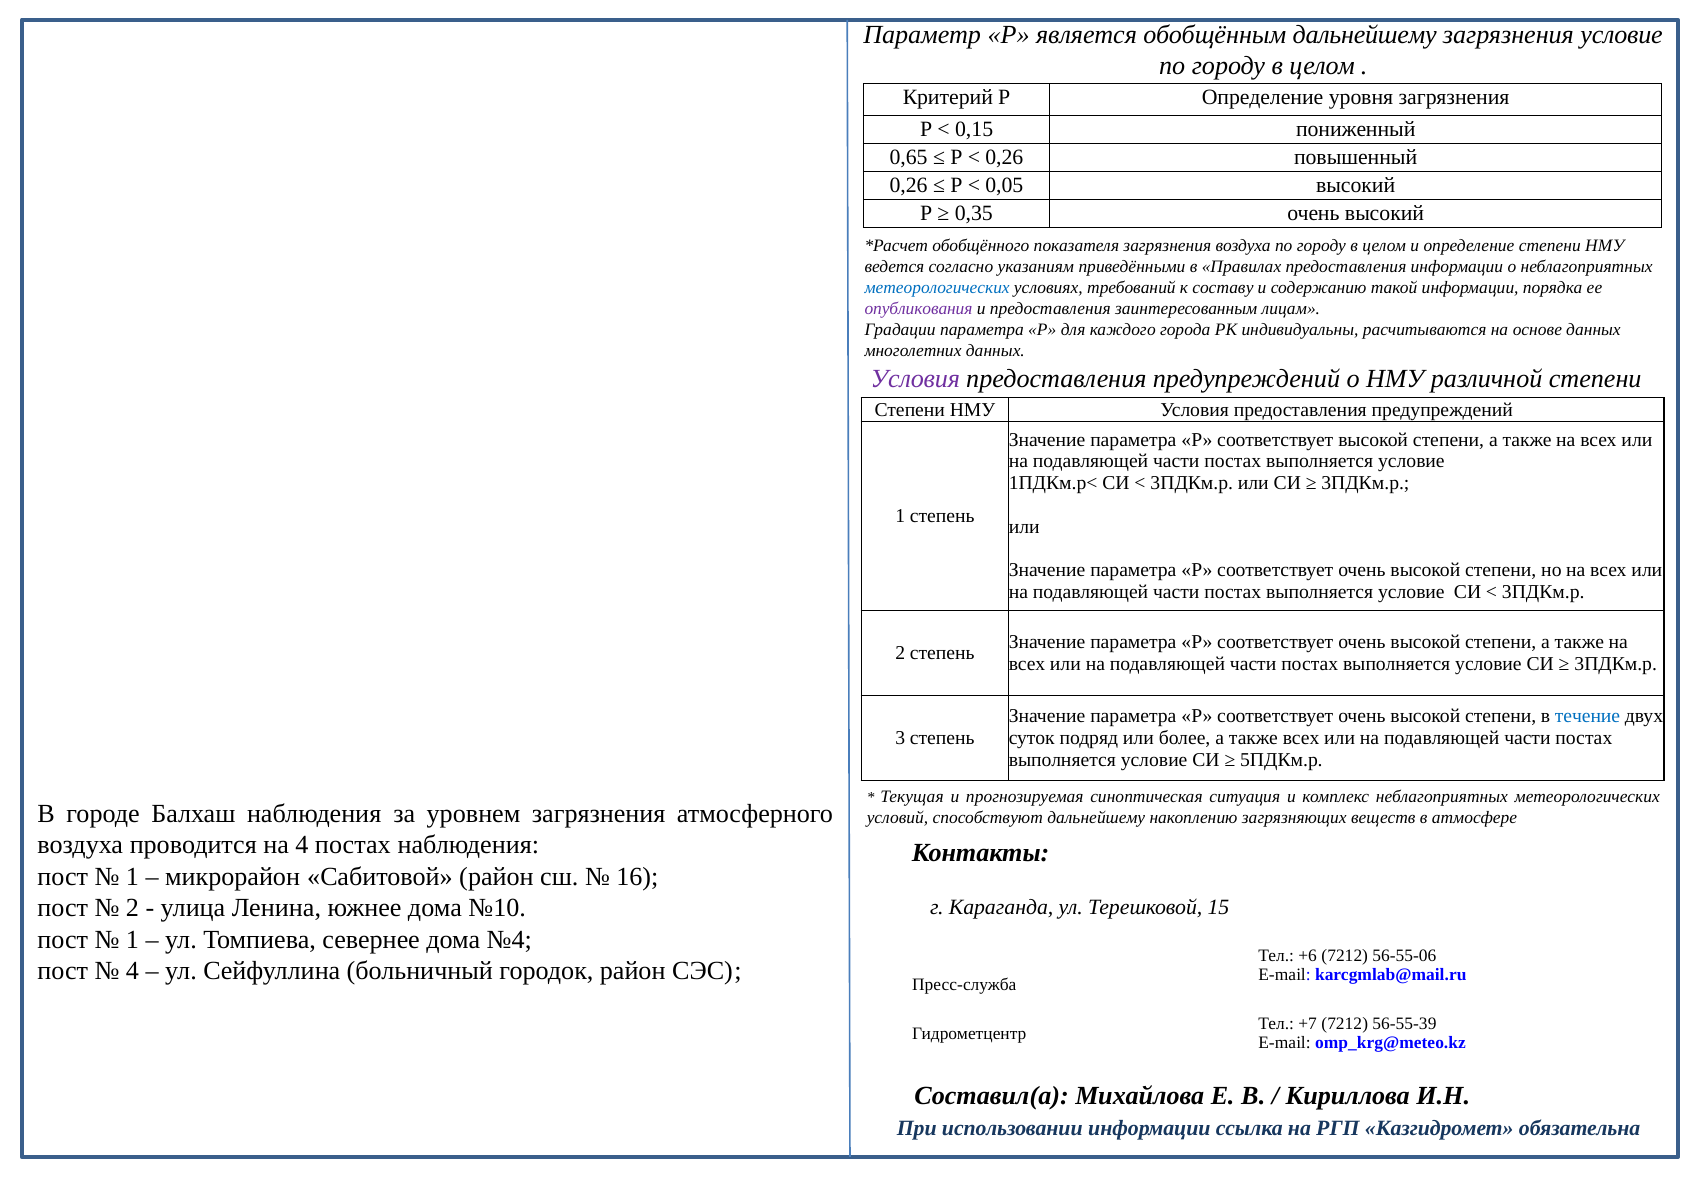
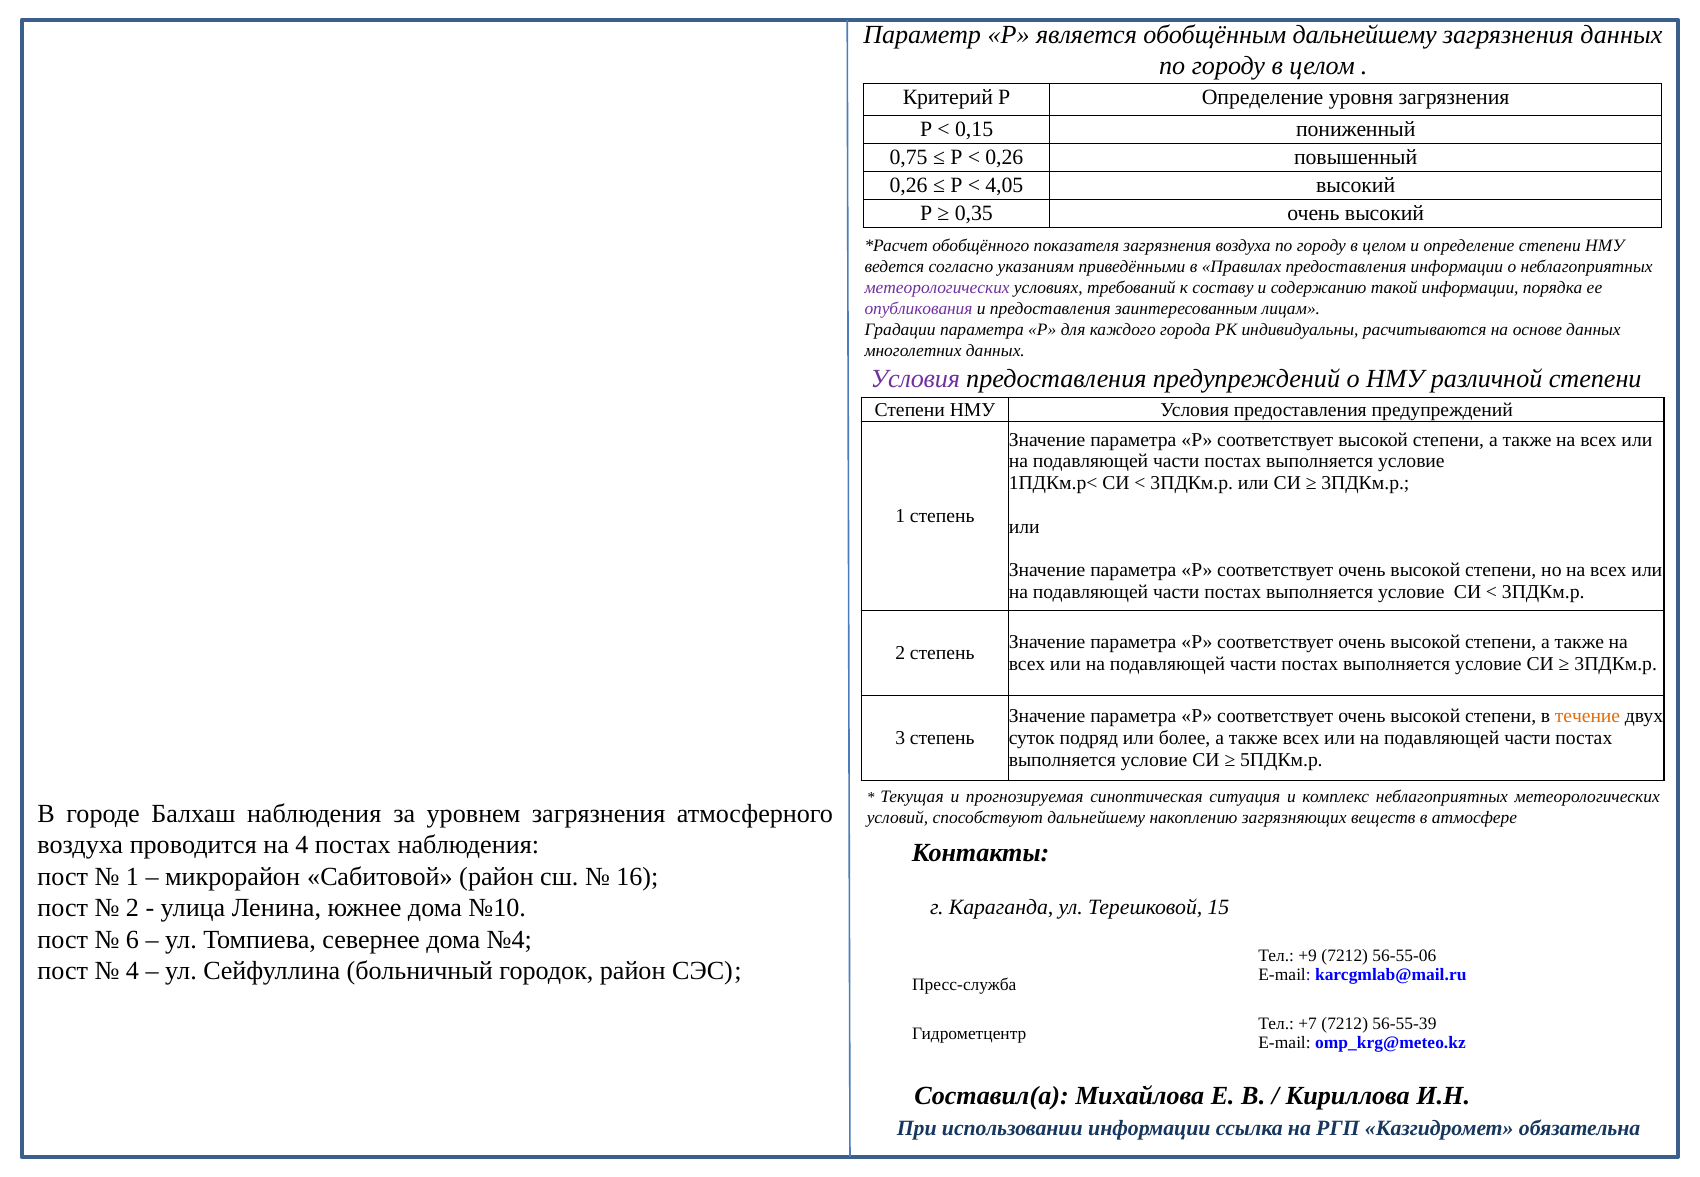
загрязнения условие: условие -> данных (1621, 34)
0,65: 0,65 -> 0,75 (909, 158)
0,05: 0,05 -> 4,05 (1004, 186)
метеорологических colour: blue -> purple (937, 288)
течение colour: blue -> orange (1588, 716)
1: 1 -> 6 (133, 939)
+6: +6 -> +9 (1308, 956)
